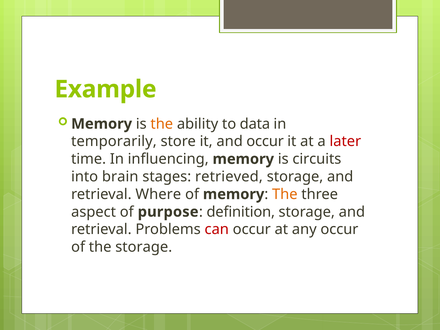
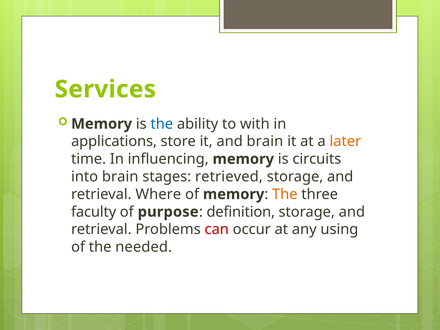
Example: Example -> Services (105, 89)
the colour: orange -> blue (162, 124)
data: data -> with (255, 124)
temporarily: temporarily -> applications (114, 141)
and occur: occur -> brain (265, 141)
later colour: red -> orange (345, 141)
aspect: aspect -> faculty (94, 212)
any occur: occur -> using (339, 229)
the storage: storage -> needed (144, 247)
